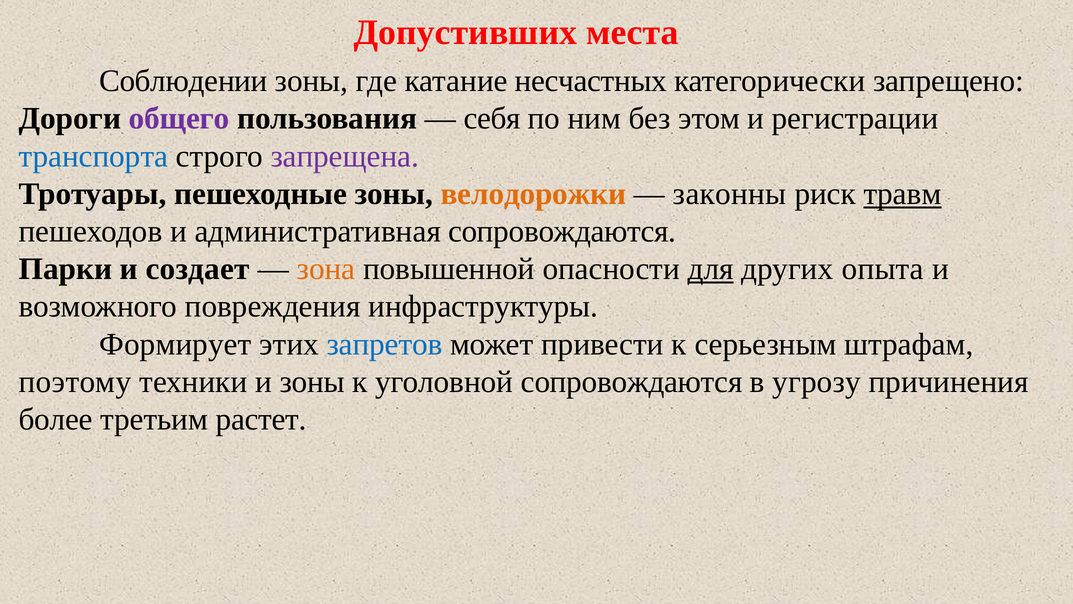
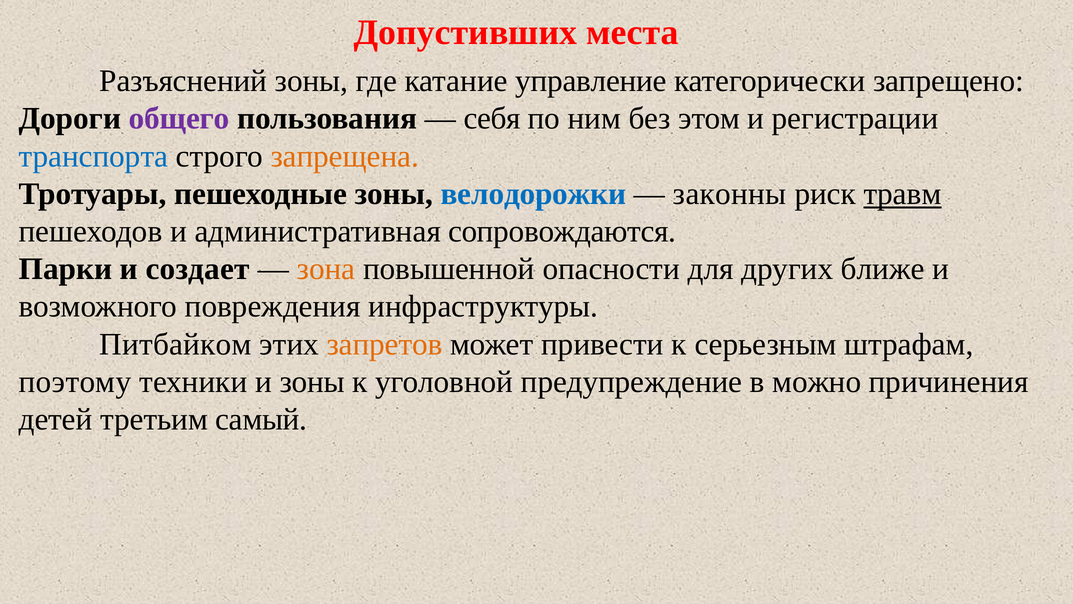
Соблюдении: Соблюдении -> Разъяснений (183, 81)
несчастных: несчастных -> управление (591, 81)
запрещена colour: purple -> orange (345, 156)
велодорожки colour: orange -> blue (533, 194)
для underline: present -> none (711, 269)
опыта: опыта -> ближе (883, 269)
Формирует: Формирует -> Питбайком (175, 344)
запретов colour: blue -> orange (385, 344)
уголовной сопровождаются: сопровождаются -> предупреждение (632, 382)
угрозу: угрозу -> можно (817, 382)
более: более -> детей (56, 419)
растет: растет -> самый (261, 419)
